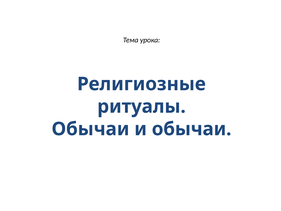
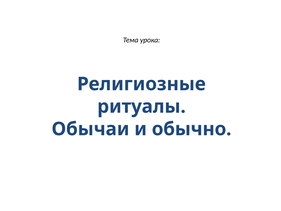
и обычаи: обычаи -> обычно (192, 129)
